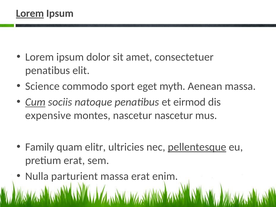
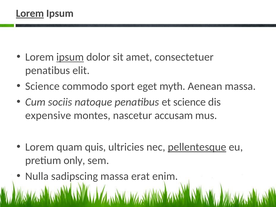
ipsum underline: none -> present (70, 57)
Cum underline: present -> none (35, 102)
et eirmod: eirmod -> science (189, 102)
nascetur nascetur: nascetur -> accusam (174, 115)
Family: Family -> Lorem (40, 147)
elitr: elitr -> quis (95, 147)
pretium erat: erat -> only (74, 160)
parturient: parturient -> sadipscing (75, 176)
